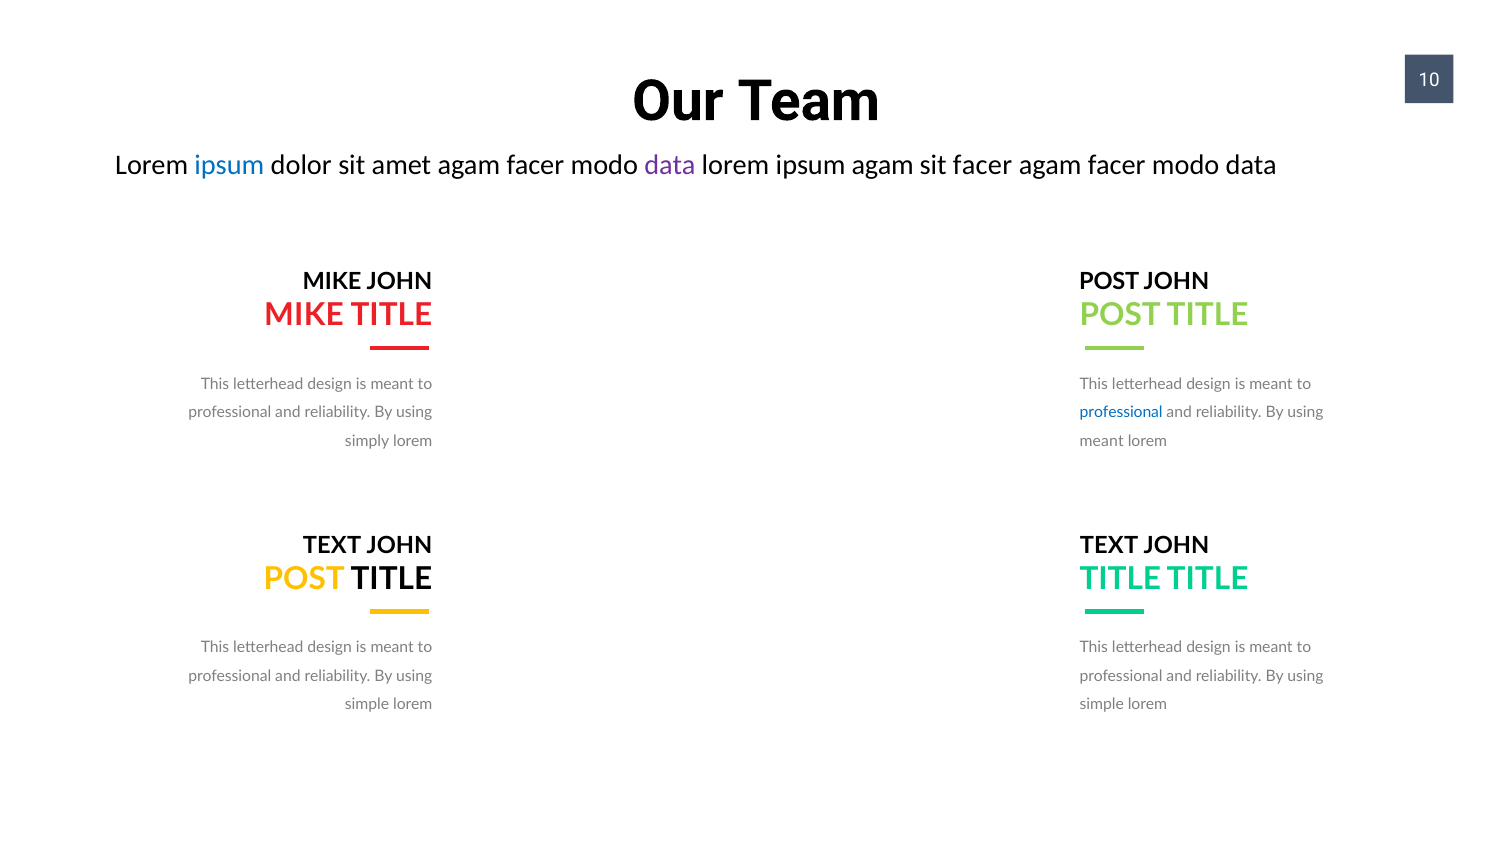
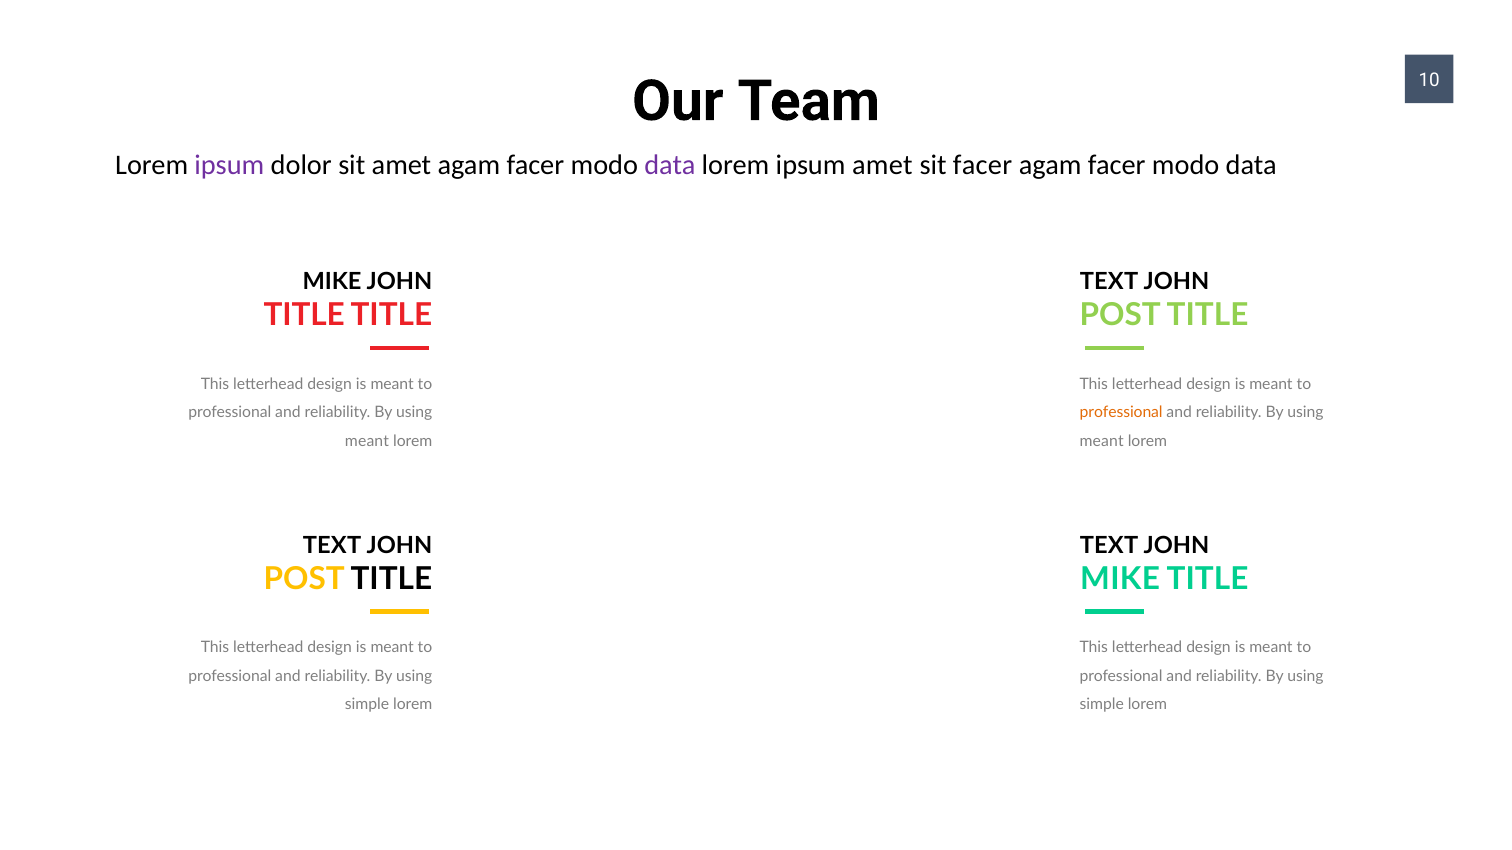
ipsum colour: blue -> purple (229, 165)
ipsum agam: agam -> amet (882, 165)
POST: POST -> TEXT (1109, 282)
MIKE: MIKE -> TITLE (304, 316)
professional colour: blue -> orange (1121, 413)
simply: simply -> meant (367, 441)
TITLE: TITLE -> MIKE (1120, 579)
